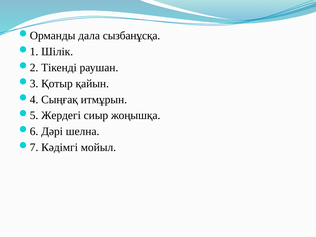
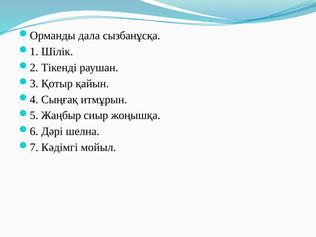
Жердегі: Жердегі -> Жаңбыр (61, 115)
